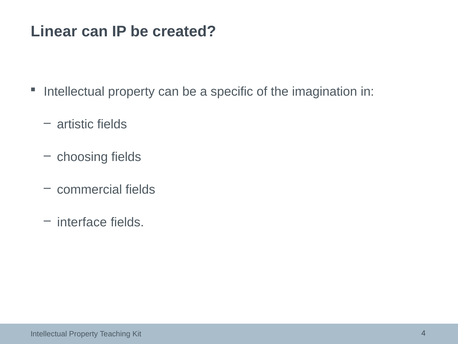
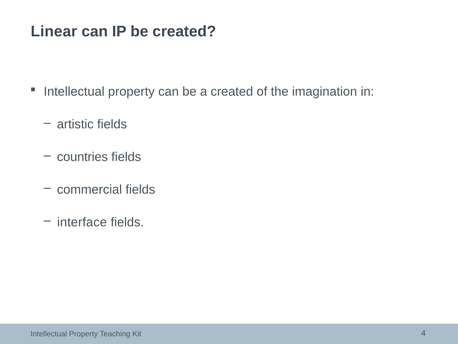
a specific: specific -> created (232, 92)
choosing: choosing -> countries (82, 157)
